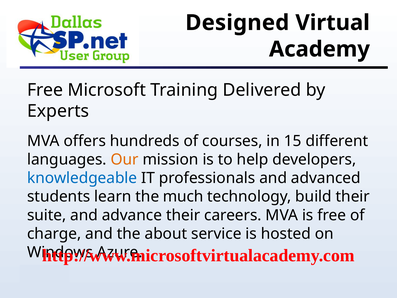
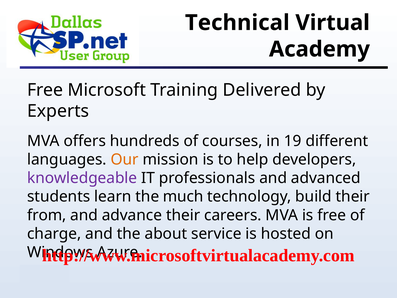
Designed: Designed -> Technical (237, 23)
15: 15 -> 19 (293, 141)
knowledgeable colour: blue -> purple (82, 178)
suite: suite -> from (47, 215)
